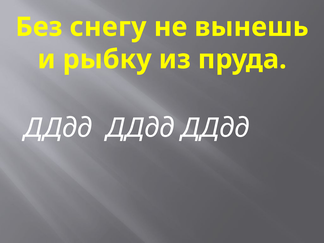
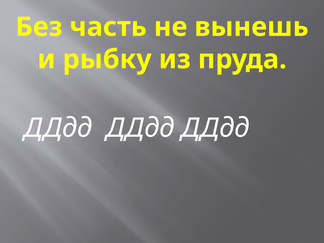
снегу: снегу -> часть (108, 27)
